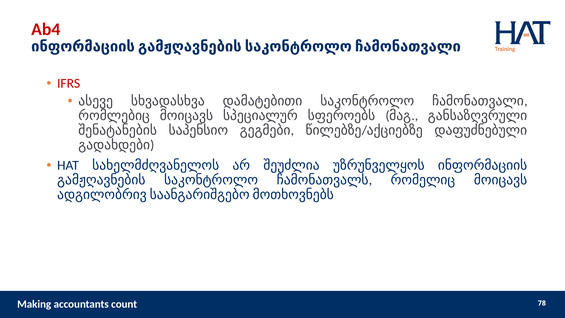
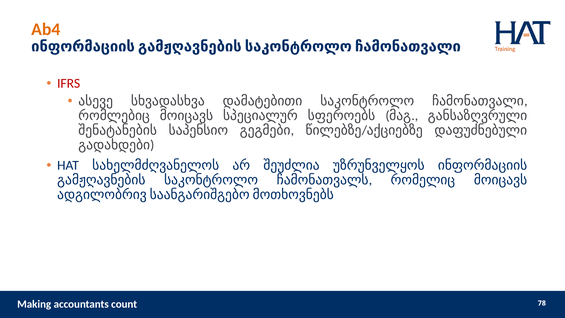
Ab4 colour: red -> orange (46, 29)
